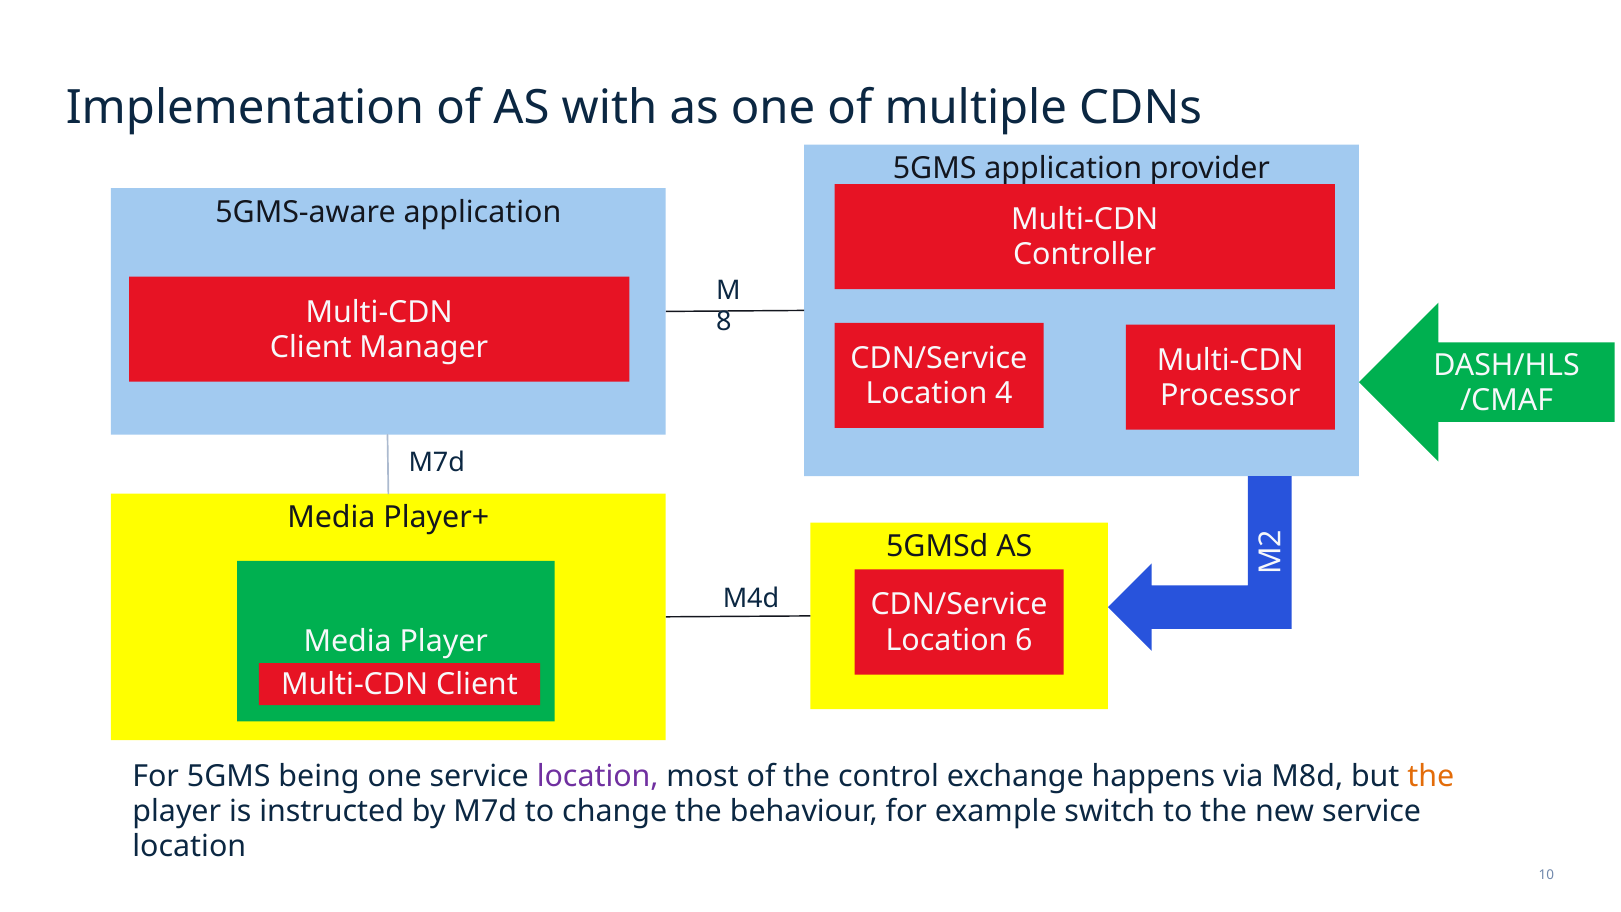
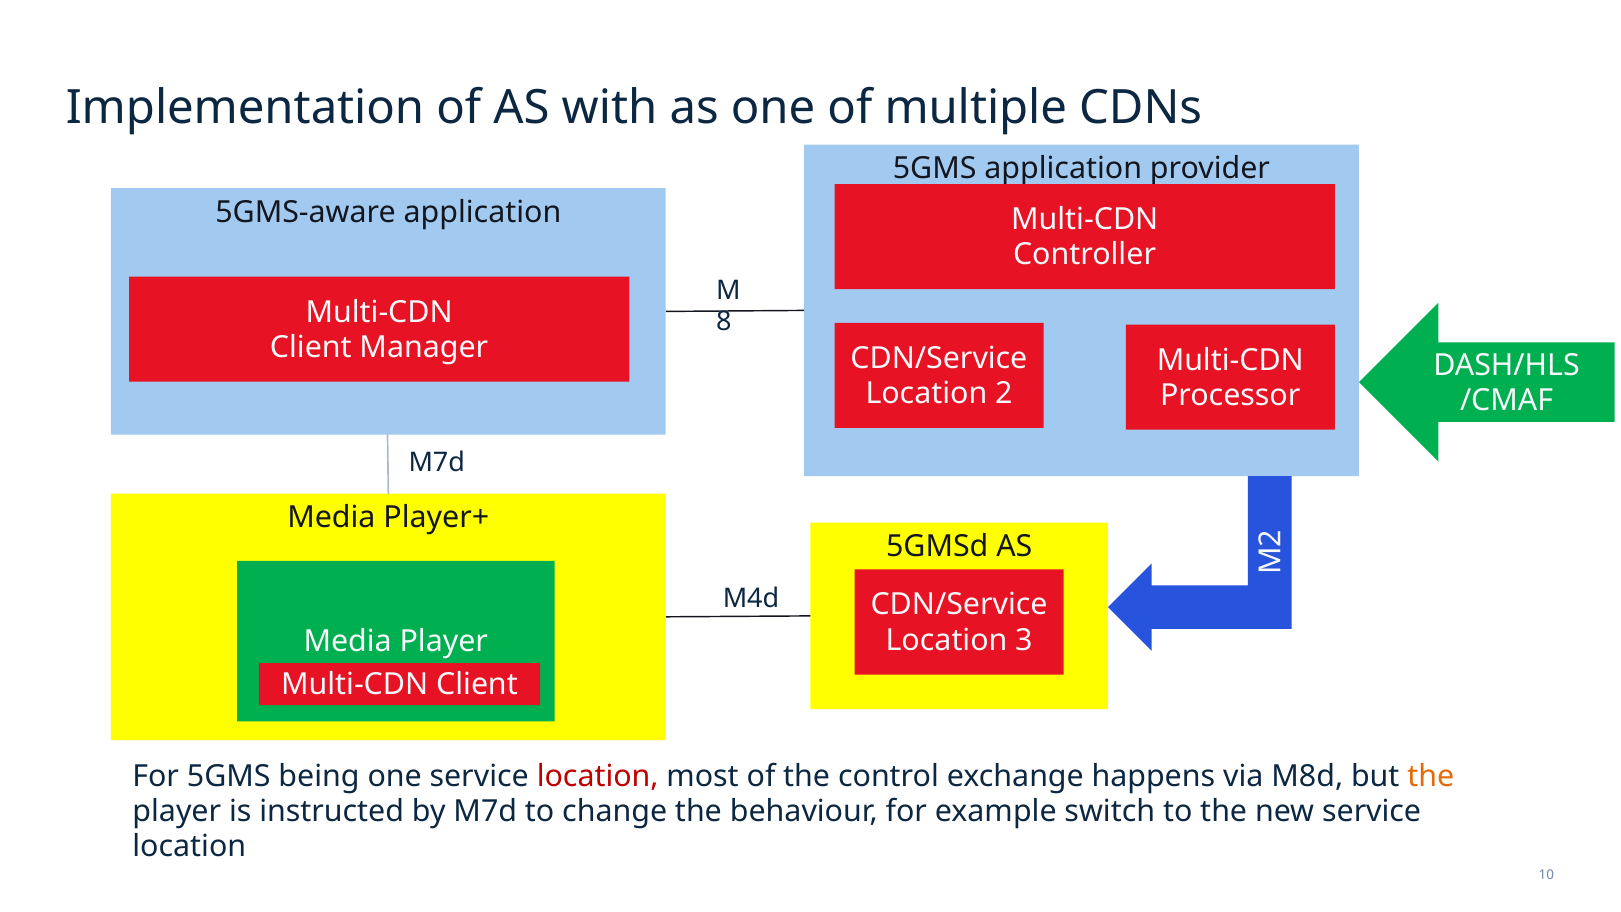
Location 4: 4 -> 2 (1004, 393)
6: 6 -> 3 (1024, 640)
location colour: purple -> red (598, 777)
